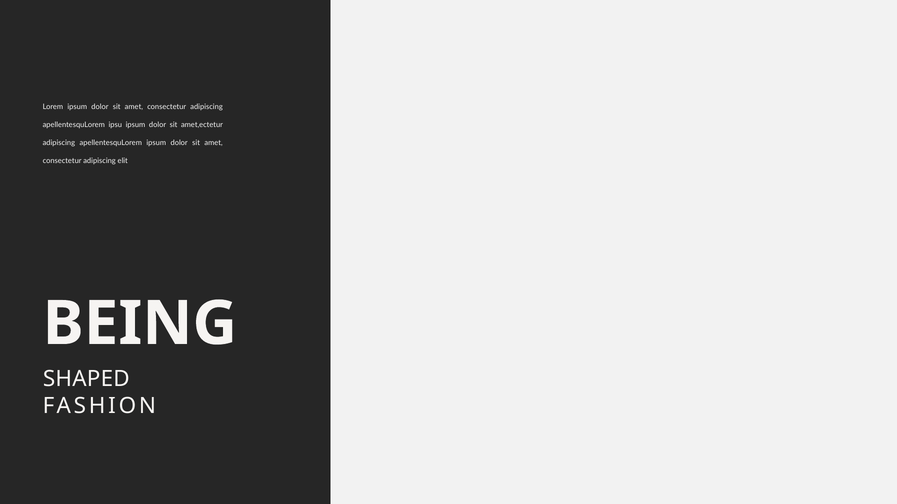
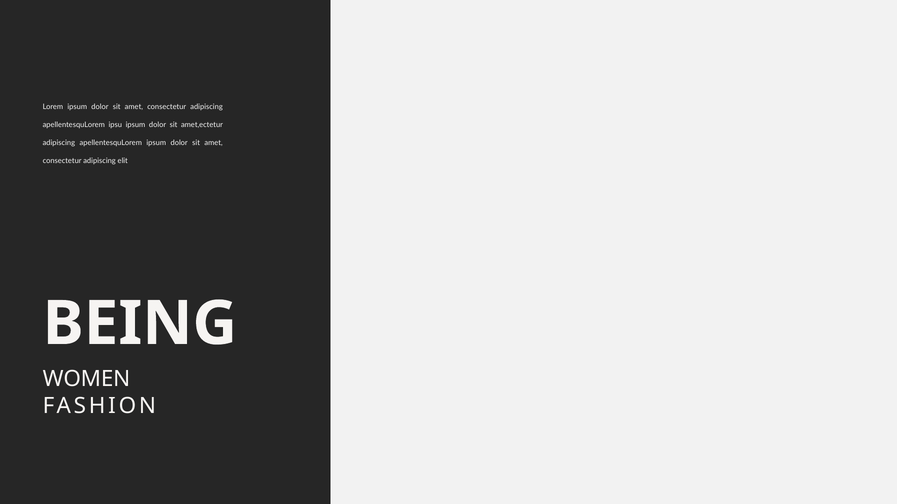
SHAPED: SHAPED -> WOMEN (86, 379)
